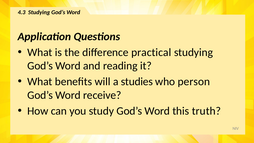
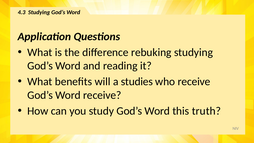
practical: practical -> rebuking (151, 52)
who person: person -> receive (194, 82)
